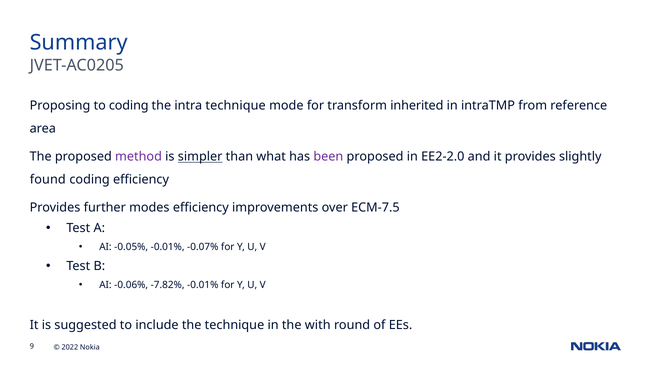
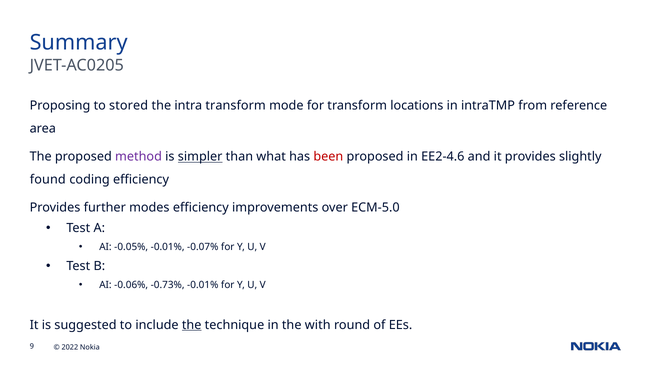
to coding: coding -> stored (129, 106)
intra technique: technique -> transform (236, 106)
inherited: inherited -> locations (417, 106)
been colour: purple -> red (328, 157)
EE2-2.0: EE2-2.0 -> EE2-4.6 (443, 157)
ECM-7.5: ECM-7.5 -> ECM-5.0 (375, 207)
-7.82%: -7.82% -> -0.73% (168, 285)
the underline: none -> present (192, 325)
